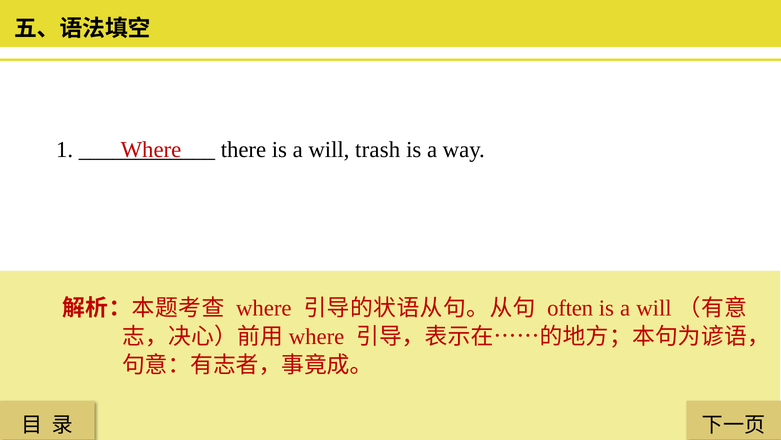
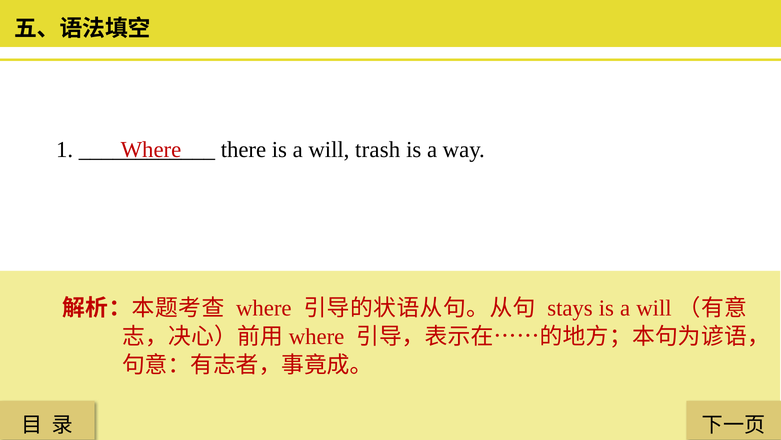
often: often -> stays (570, 308)
